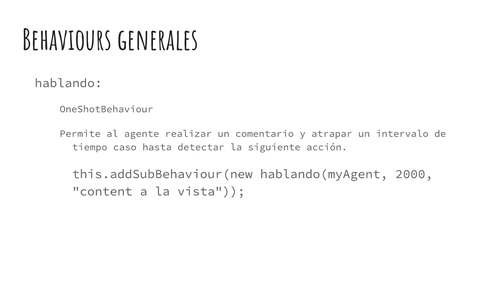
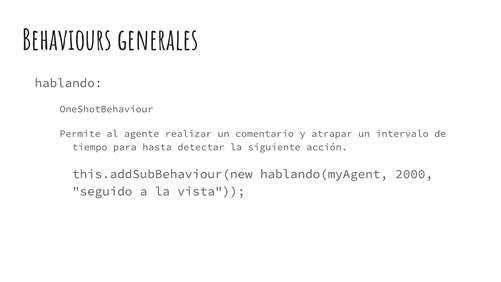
caso: caso -> para (125, 147)
content: content -> seguido (102, 191)
